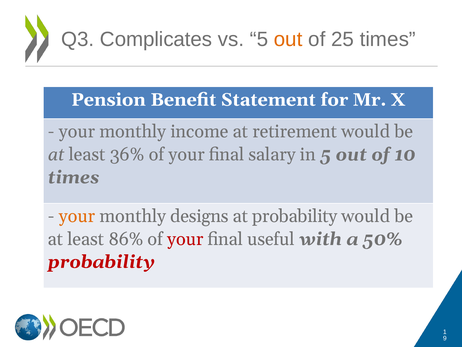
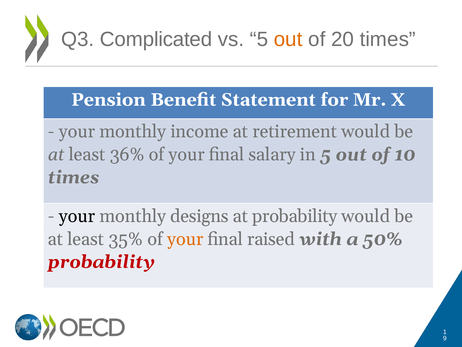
Complicates: Complicates -> Complicated (156, 39)
25: 25 -> 20 (343, 39)
your colour: orange -> black (77, 216)
86%: 86% -> 35% (126, 239)
your colour: red -> orange (185, 239)
useful: useful -> raised (271, 239)
